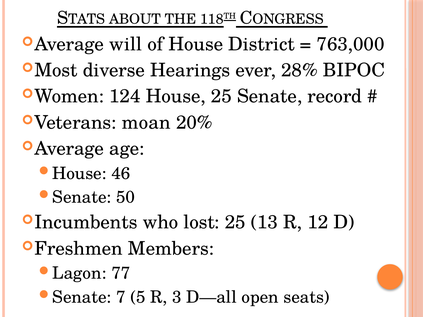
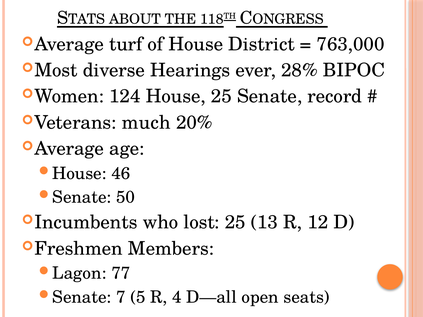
will: will -> turf (126, 44)
moan: moan -> much (146, 123)
3: 3 -> 4 (177, 297)
